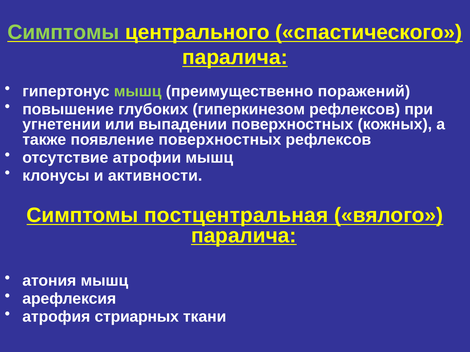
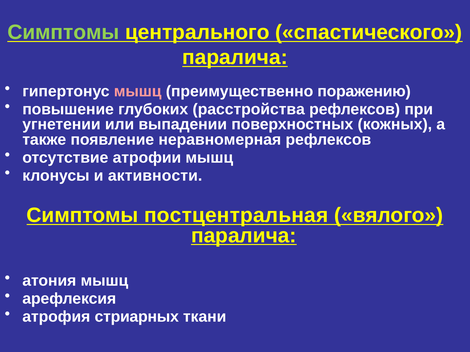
мышц colour: light green -> pink (138, 91)
поражений: поражений -> поражению (364, 91)
гиперкинезом: гиперкинезом -> расстройства (249, 110)
появление поверхностных: поверхностных -> неравномерная (220, 140)
